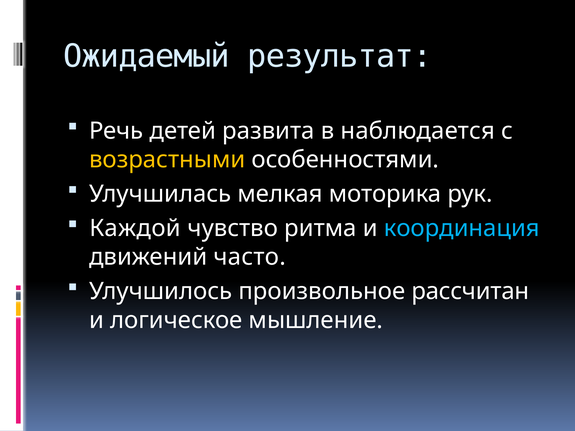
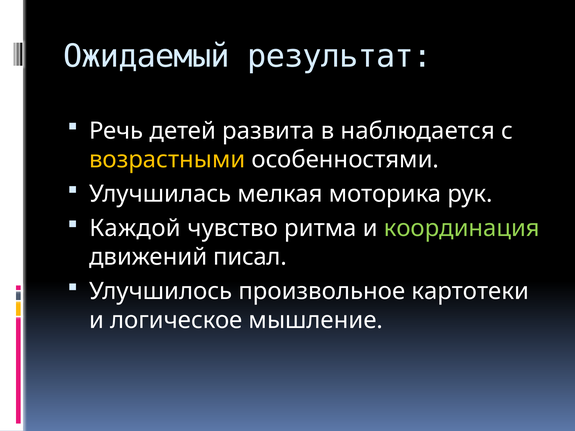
координация colour: light blue -> light green (462, 228)
часто: часто -> писал (250, 257)
рассчитан: рассчитан -> картотеки (470, 292)
